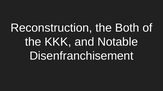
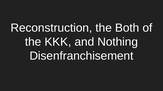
Notable: Notable -> Nothing (118, 42)
